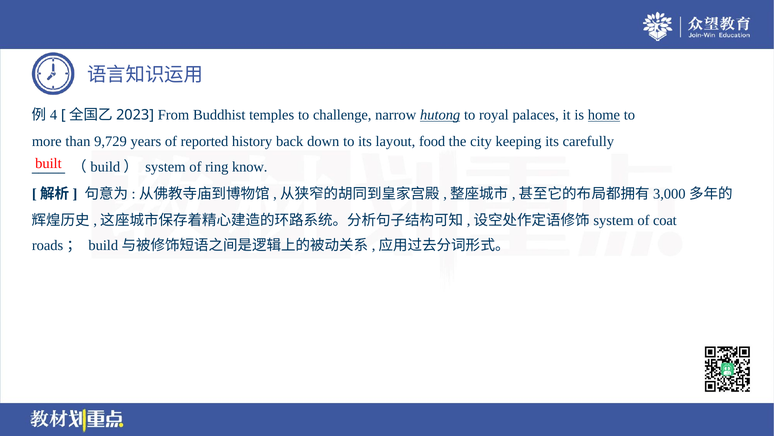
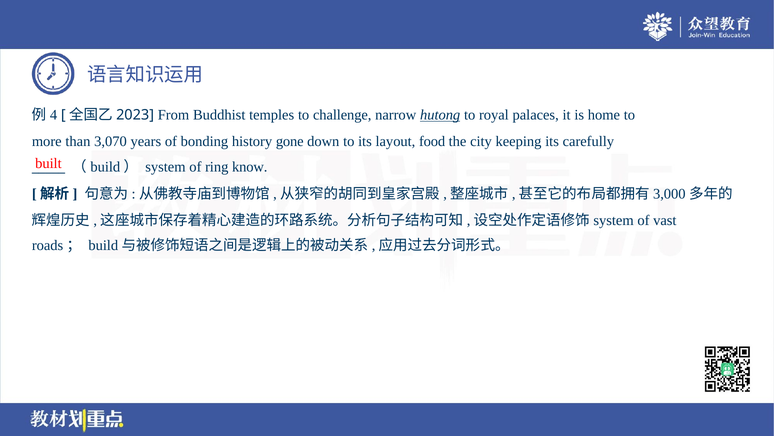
home underline: present -> none (604, 115)
9,729: 9,729 -> 3,070 (111, 141)
reported: reported -> bonding (204, 141)
back: back -> gone (290, 141)
coat: coat -> vast (665, 220)
